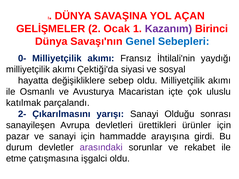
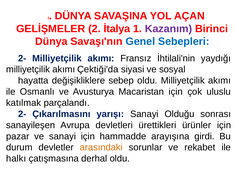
Ocak: Ocak -> İtalya (117, 29)
0-: 0- -> 2- (22, 58)
Macaristan içte: içte -> için (176, 92)
arasındaki colour: purple -> orange (101, 148)
etme: etme -> halkı (16, 159)
işgalci: işgalci -> derhal (94, 159)
